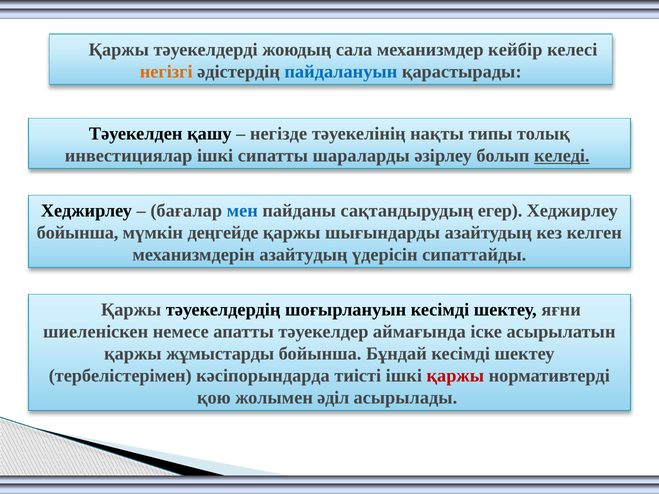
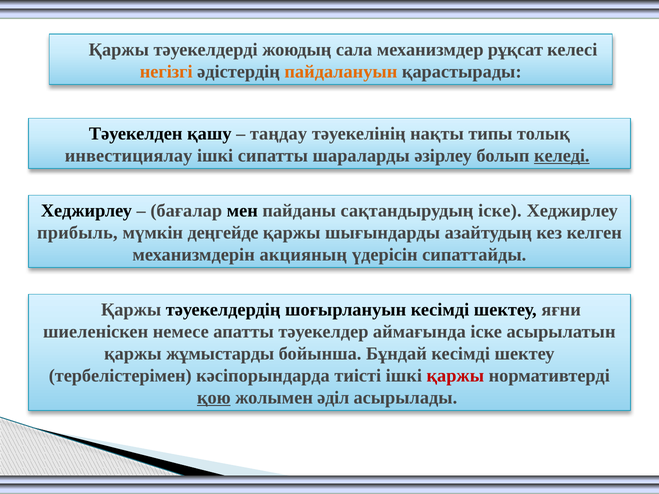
кейбір: кейбір -> рұқсат (515, 50)
пайдалануын colour: blue -> orange (341, 72)
негізде: негізде -> таңдау (278, 134)
инвестициялар: инвестициялар -> инвестициялау (129, 156)
мен colour: blue -> black (242, 211)
сақтандырудың егер: егер -> іске (500, 211)
бойынша: бойынша -> прибыль (77, 233)
механизмдерін азайтудың: азайтудың -> акцияның (303, 255)
қою underline: none -> present (214, 398)
